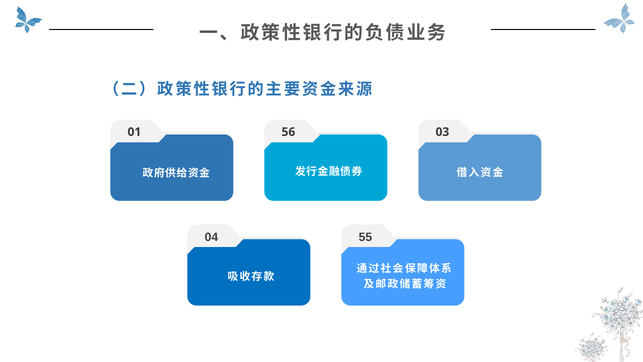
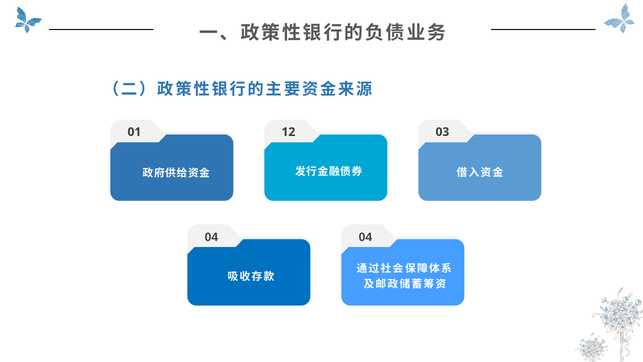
56: 56 -> 12 (288, 132)
04 55: 55 -> 04 (365, 237)
